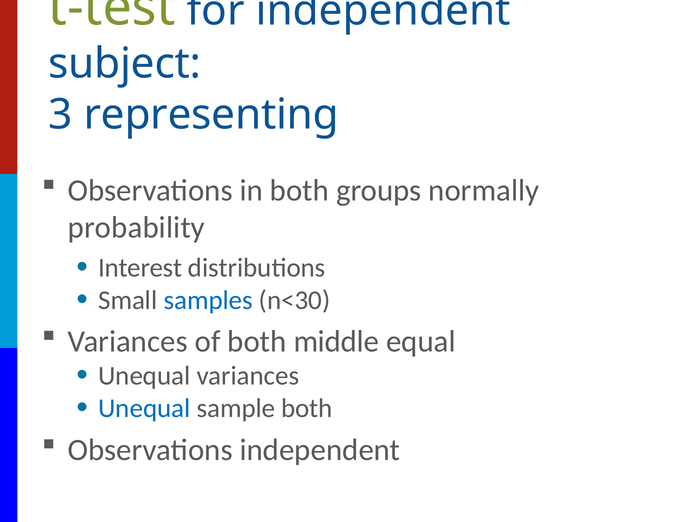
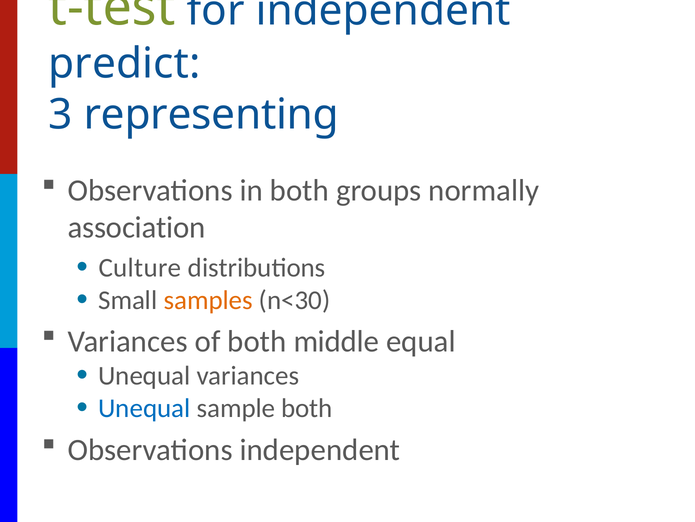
subject: subject -> predict (124, 64)
probability: probability -> association (137, 227)
Interest: Interest -> Culture (140, 267)
samples colour: blue -> orange (208, 300)
